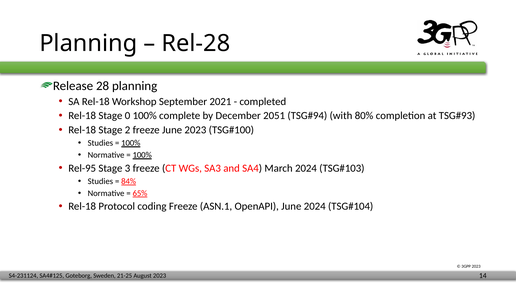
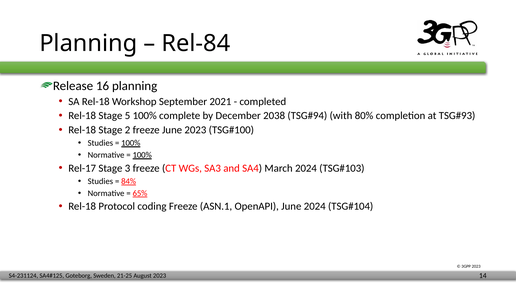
Rel-28: Rel-28 -> Rel-84 (196, 43)
28: 28 -> 16 (103, 86)
0: 0 -> 5 (128, 116)
2051: 2051 -> 2038 (274, 116)
Rel-95: Rel-95 -> Rel-17 (82, 168)
